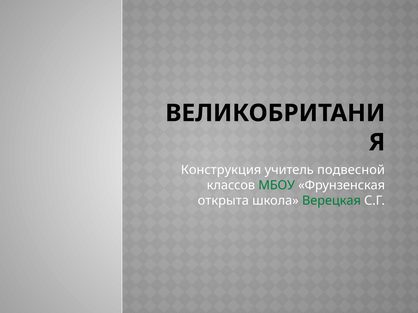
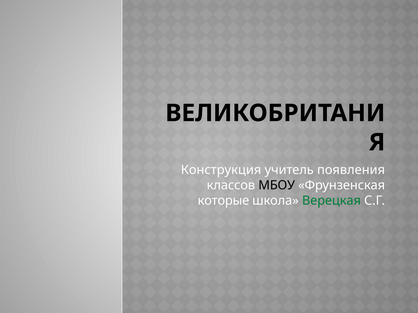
подвесной: подвесной -> появления (351, 170)
МБОУ colour: green -> black (277, 186)
открыта: открыта -> которые (223, 201)
